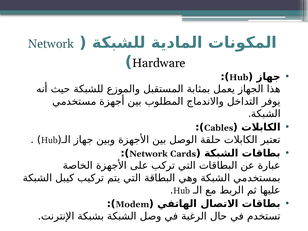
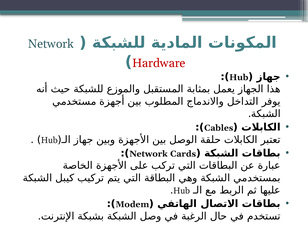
Hardware colour: black -> red (159, 63)
